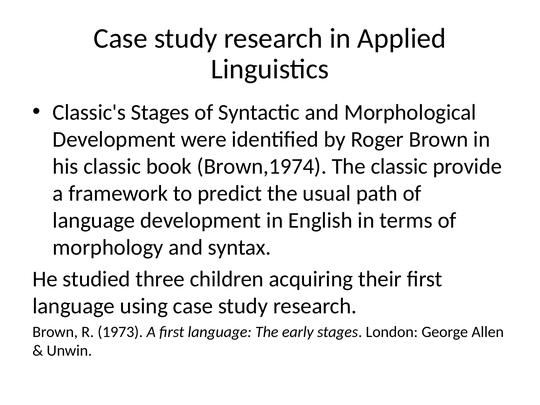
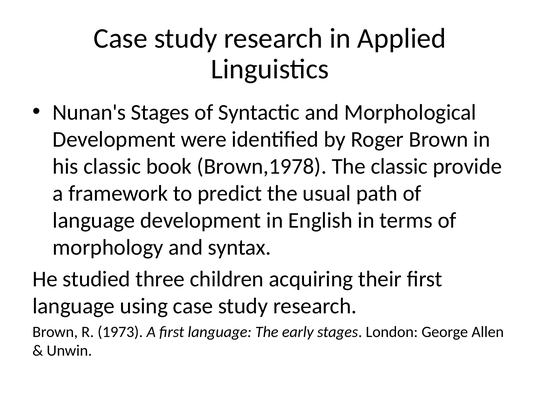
Classic's: Classic's -> Nunan's (89, 112)
Brown,1974: Brown,1974 -> Brown,1978 (262, 166)
